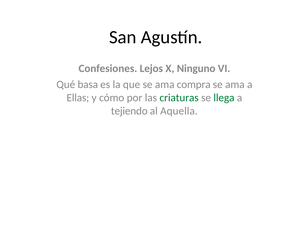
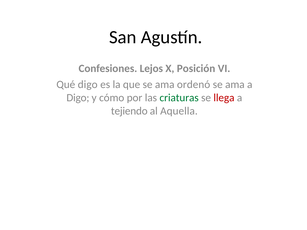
Ninguno: Ninguno -> Posición (196, 68)
Qué basa: basa -> digo (88, 85)
compra: compra -> ordenó (194, 85)
Ellas: Ellas -> Digo (78, 98)
llega colour: green -> red (224, 98)
